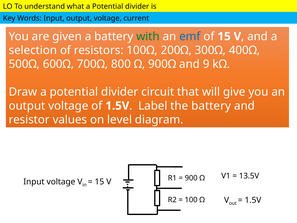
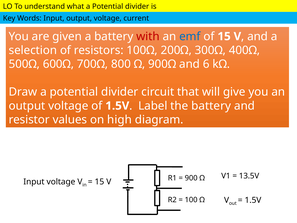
with colour: green -> red (148, 36)
9: 9 -> 6 (206, 64)
level: level -> high (120, 120)
